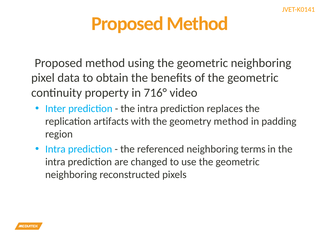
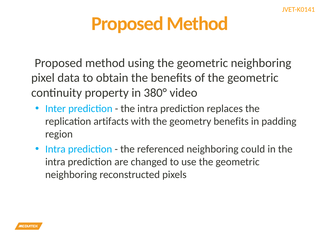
716°: 716° -> 380° (155, 93)
geometry method: method -> benefits (231, 121)
terms: terms -> could (253, 149)
